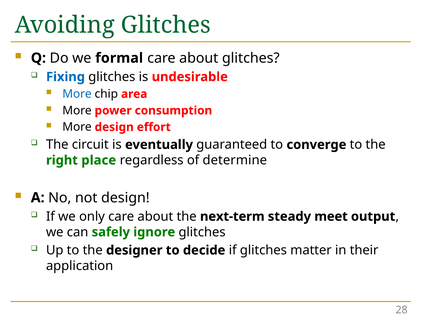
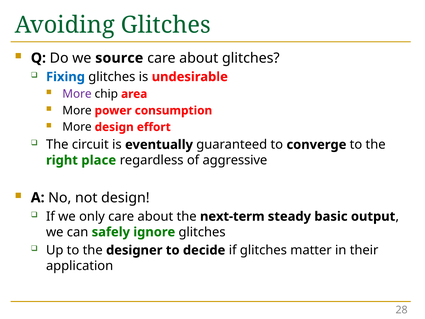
formal: formal -> source (119, 58)
More colour: blue -> purple (77, 94)
determine: determine -> aggressive (235, 160)
meet: meet -> basic (331, 216)
